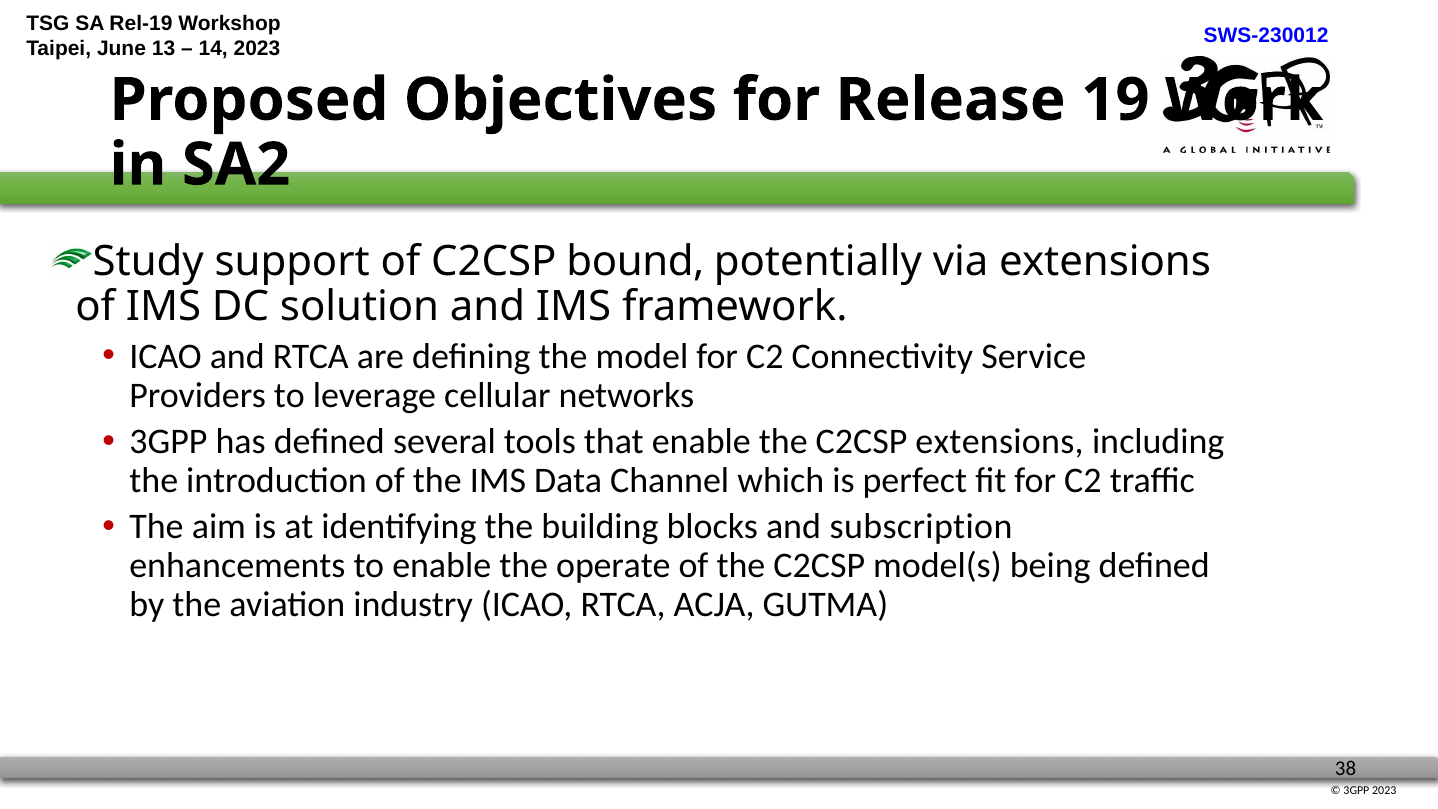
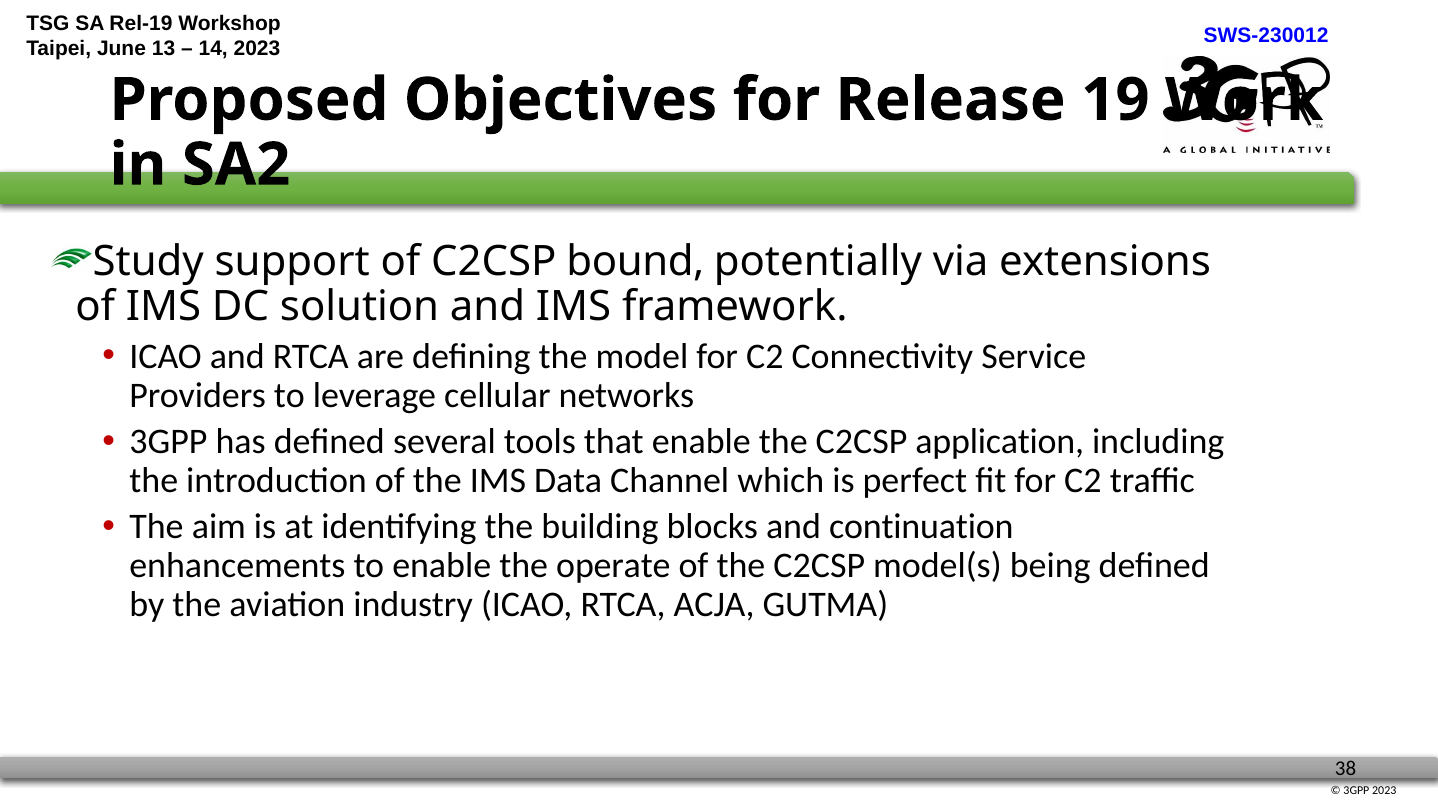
C2CSP extensions: extensions -> application (1000, 442)
subscription: subscription -> continuation (921, 527)
